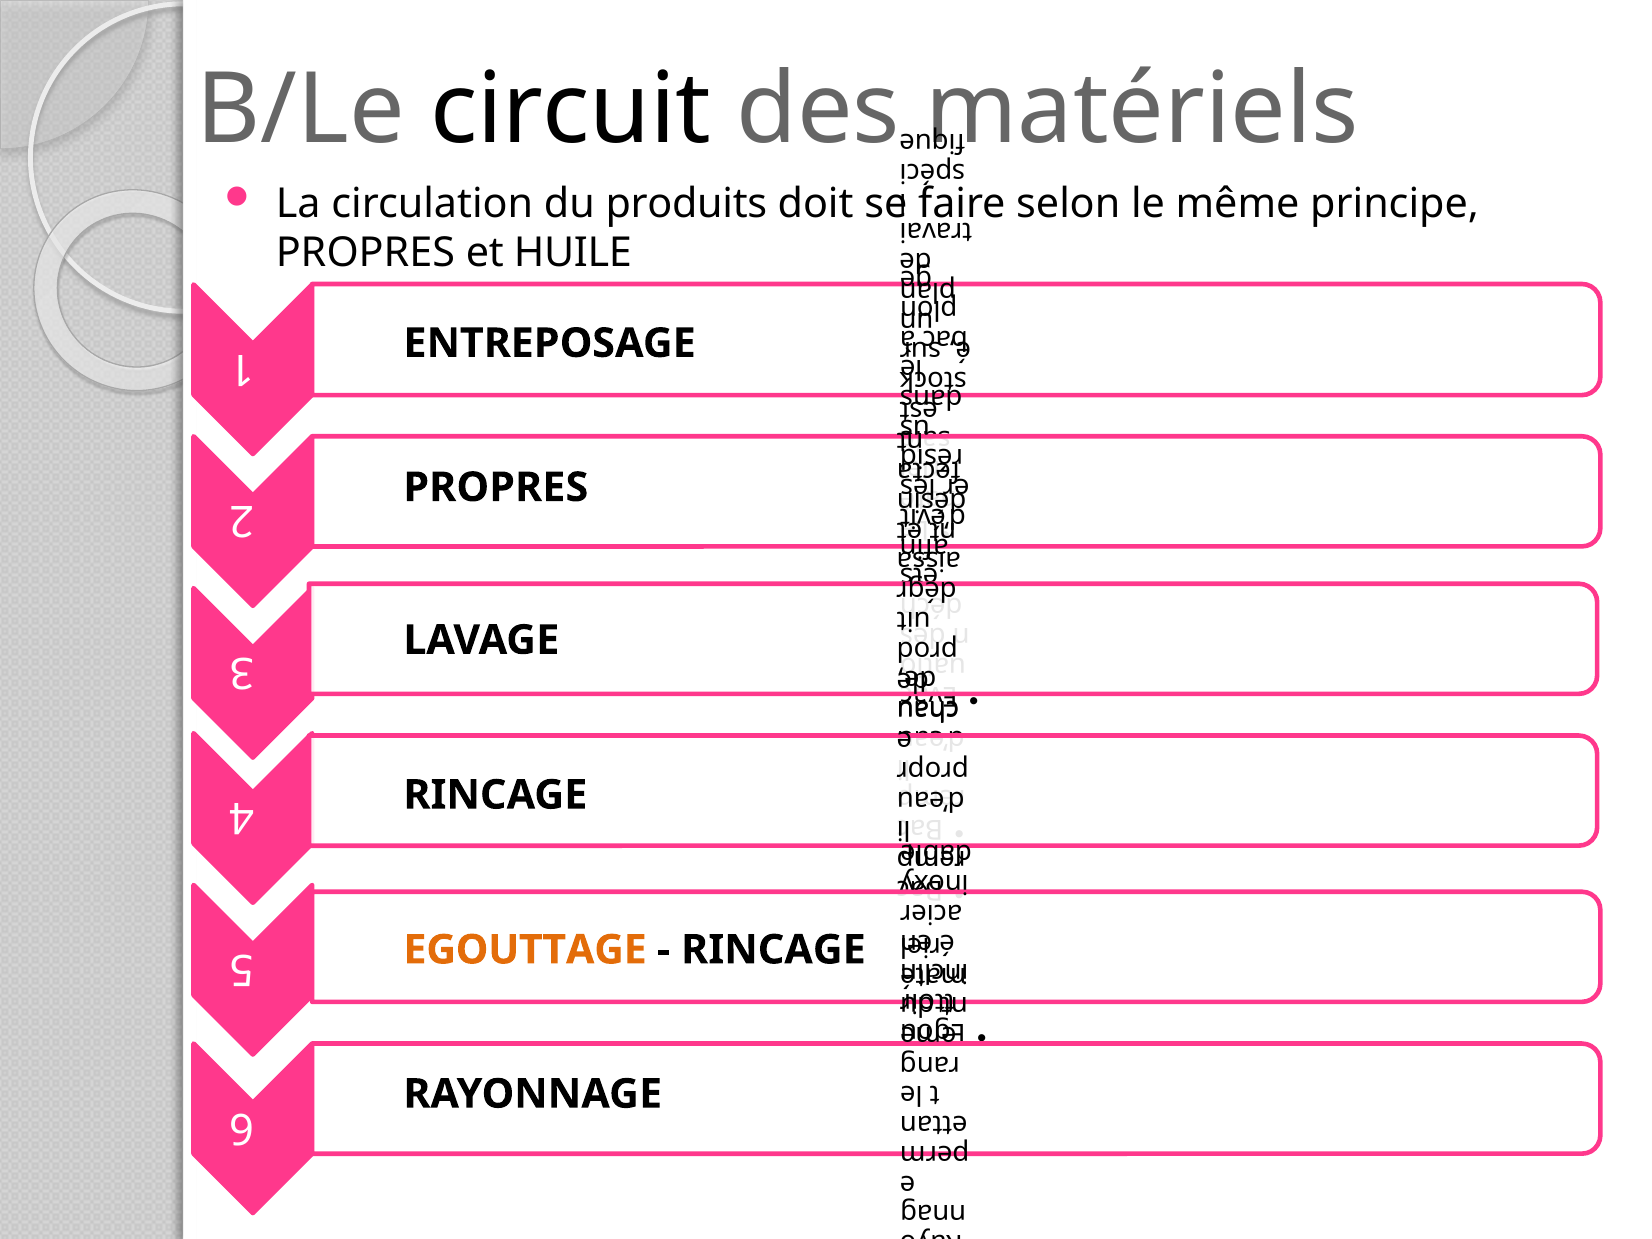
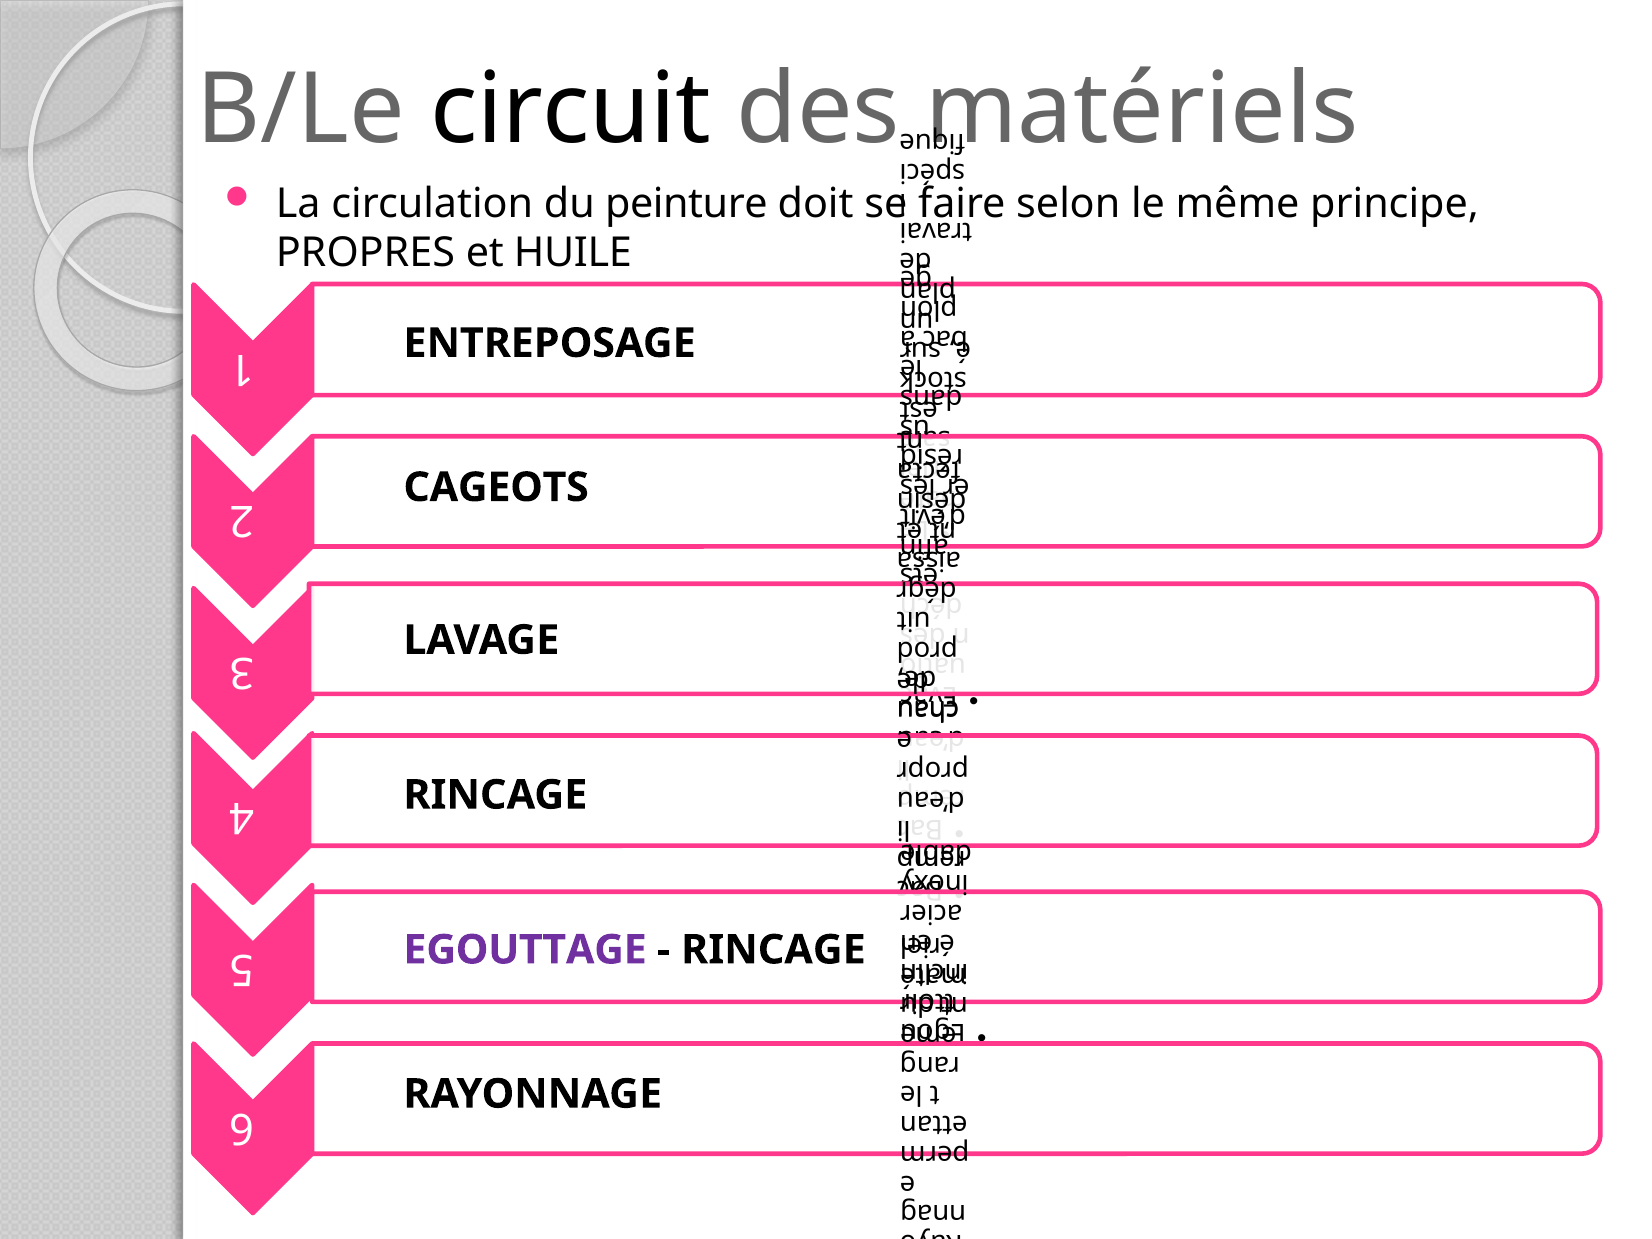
produits: produits -> peinture (686, 204)
PROPRES: PROPRES -> CAGEOTS (496, 487)
EGOUTTAGE colour: orange -> purple (525, 950)
